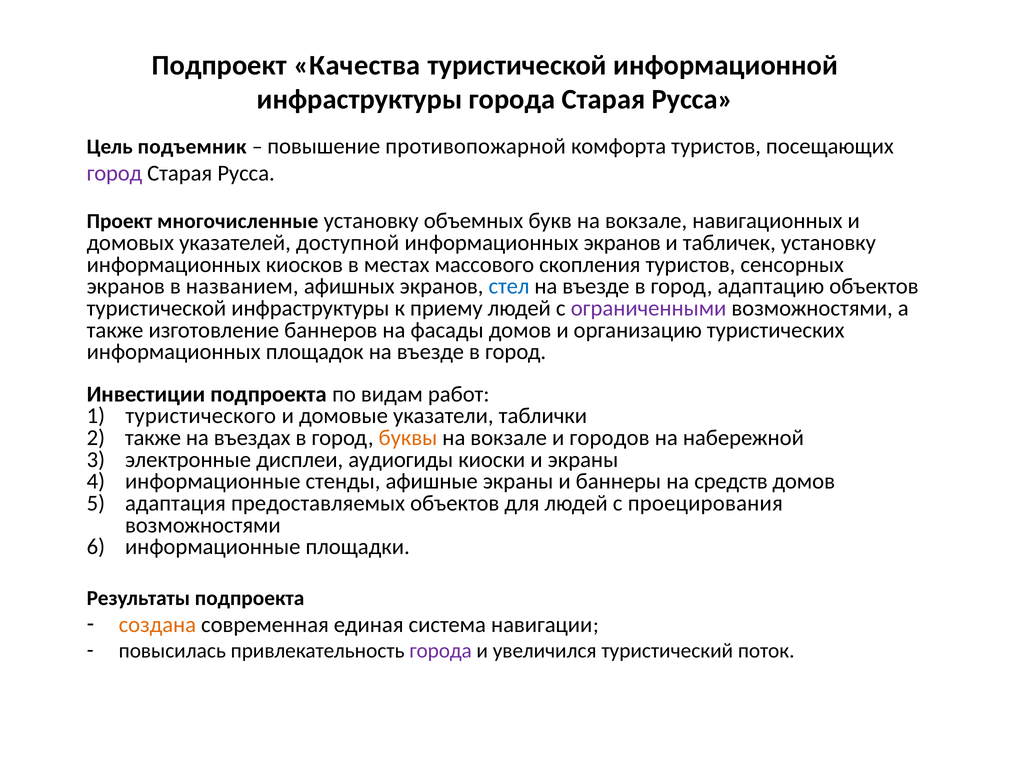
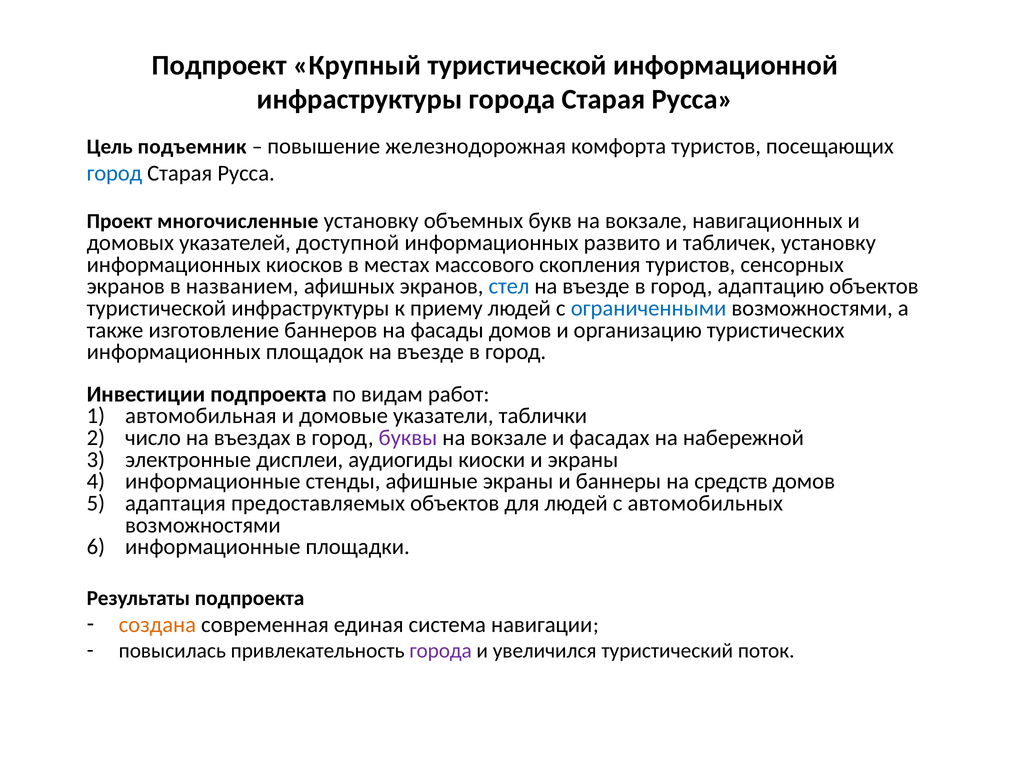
Качества: Качества -> Крупный (357, 65)
противопожарной: противопожарной -> железнодорожная (476, 146)
город colour: purple -> blue (114, 173)
информационных экранов: экранов -> развито (622, 243)
ограниченными colour: purple -> blue (649, 308)
туристического: туристического -> автомобильная (201, 416)
также: также -> число (153, 438)
буквы colour: orange -> purple (408, 438)
городов: городов -> фасадах (609, 438)
проецирования: проецирования -> автомобильных (705, 503)
